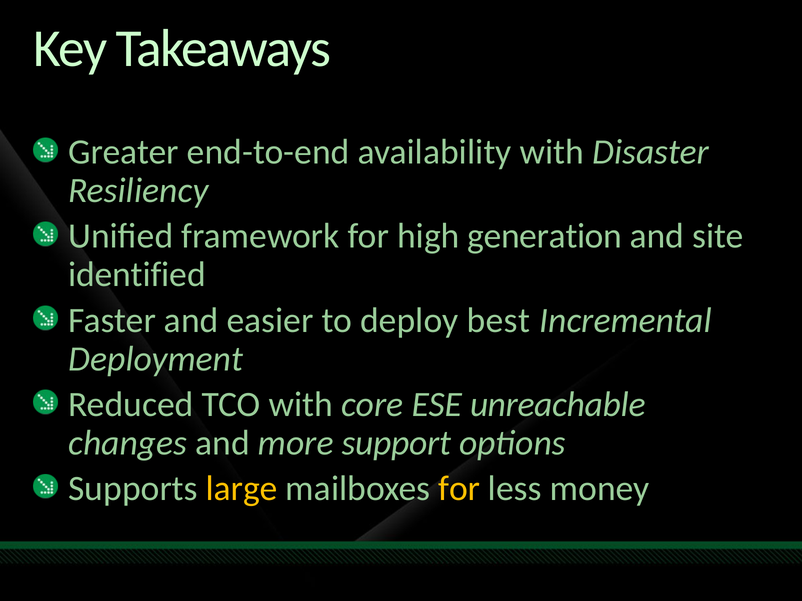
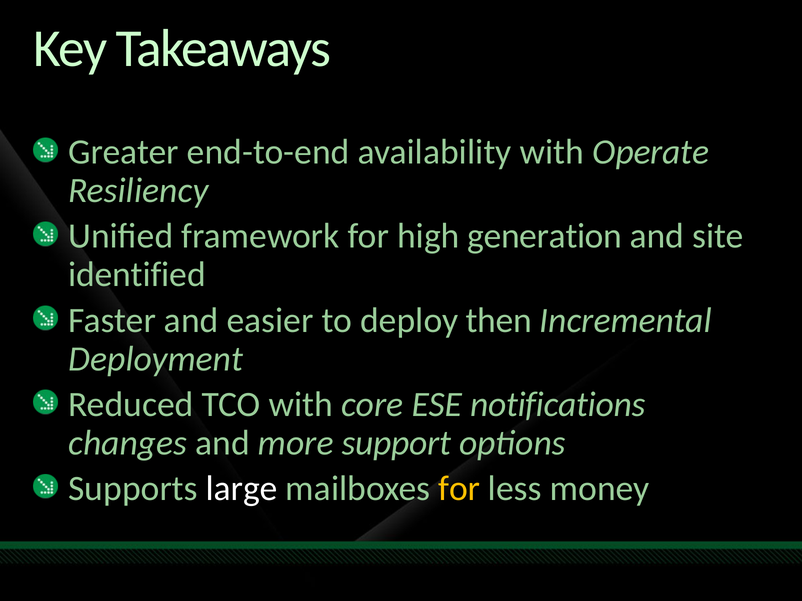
Disaster: Disaster -> Operate (651, 152)
best: best -> then (499, 321)
unreachable: unreachable -> notifications (558, 405)
large colour: yellow -> white (242, 489)
